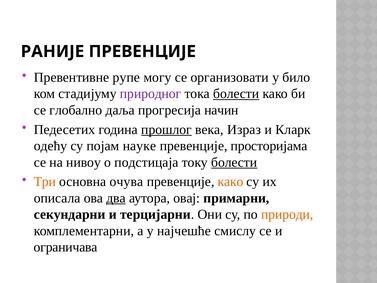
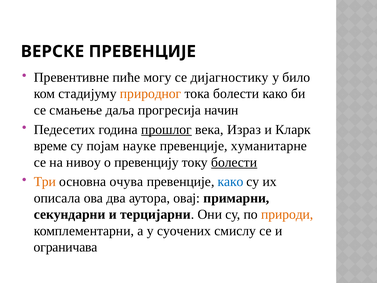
РАНИЈЕ: РАНИЈЕ -> ВЕРСКЕ (52, 51)
рупе: рупе -> пиће (126, 77)
организовати: организовати -> дијагностику (230, 77)
природног colour: purple -> orange (151, 94)
болести underline: present -> none (236, 94)
глобално: глобално -> смањење (76, 110)
одећу: одећу -> време (51, 146)
просторијама: просторијама -> хуманитарне (269, 146)
подстицаја: подстицаја -> превенцију (147, 162)
како colour: orange -> blue (231, 182)
два underline: present -> none (116, 198)
најчешће: најчешће -> суочених (184, 231)
